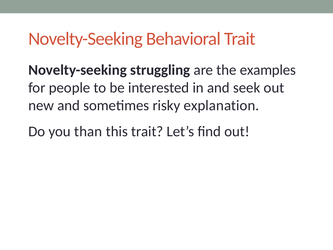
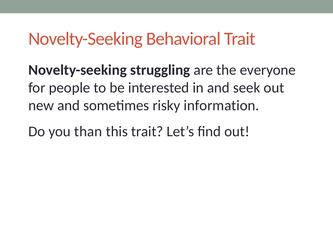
examples: examples -> everyone (268, 70)
explanation: explanation -> information (221, 105)
